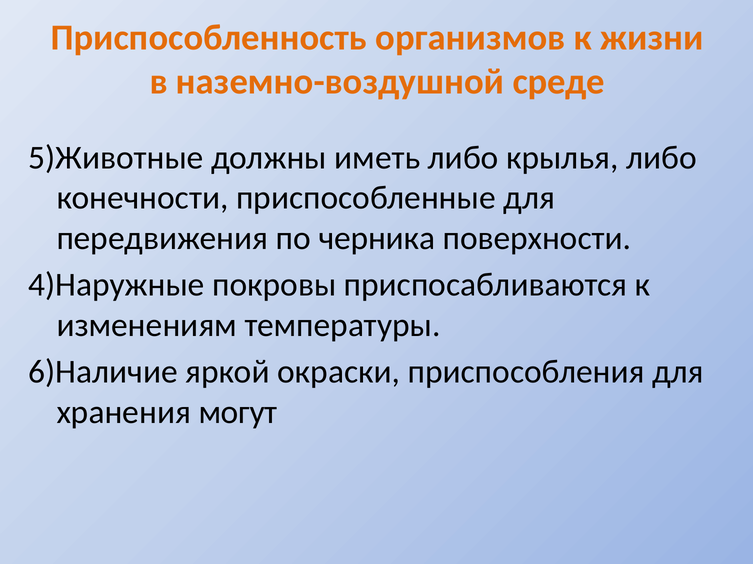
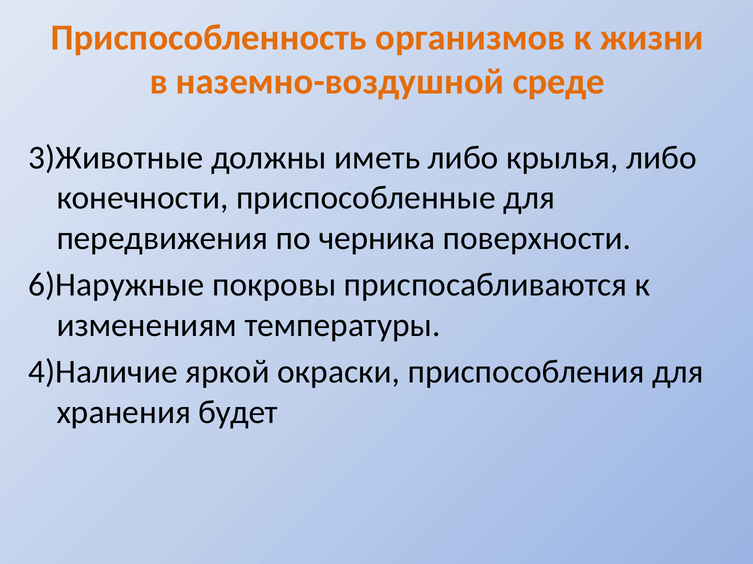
5)Животные: 5)Животные -> 3)Животные (116, 158)
4)Наружные: 4)Наружные -> 6)Наружные (116, 285)
6)Наличие: 6)Наличие -> 4)Наличие (103, 372)
могут: могут -> будет (238, 413)
